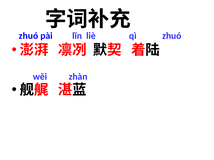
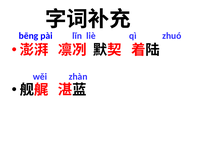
zhuó: zhuó -> bēng (29, 36)
